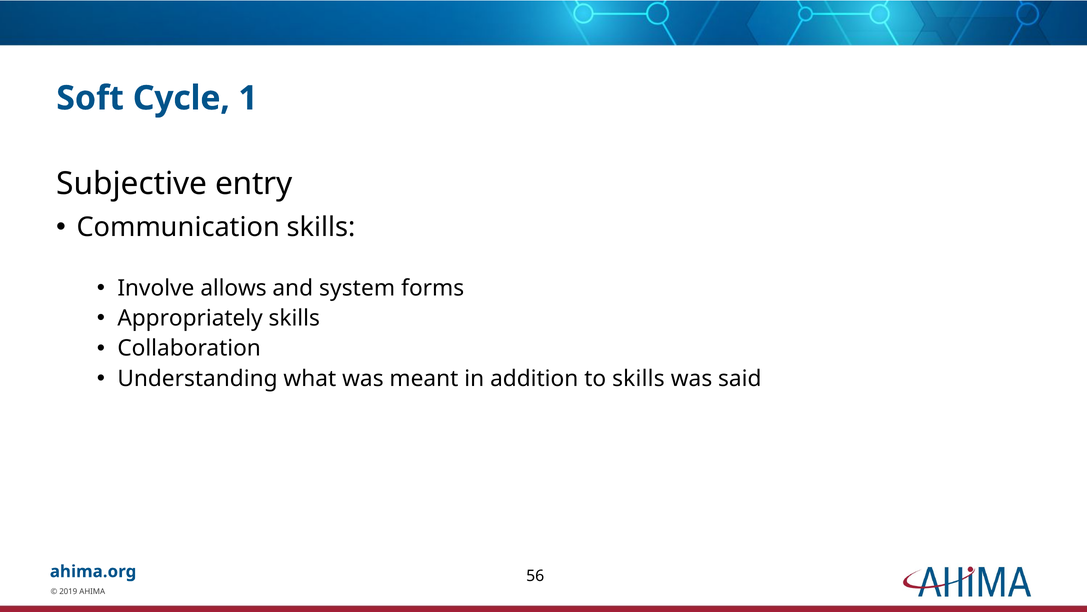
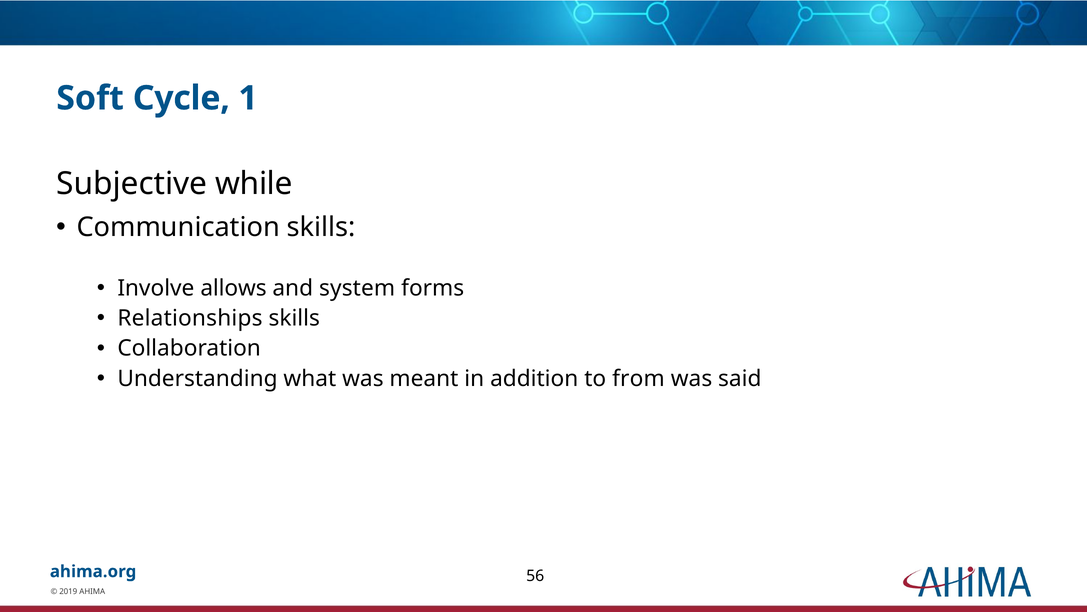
entry: entry -> while (254, 184)
Appropriately: Appropriately -> Relationships (190, 318)
to skills: skills -> from (638, 378)
